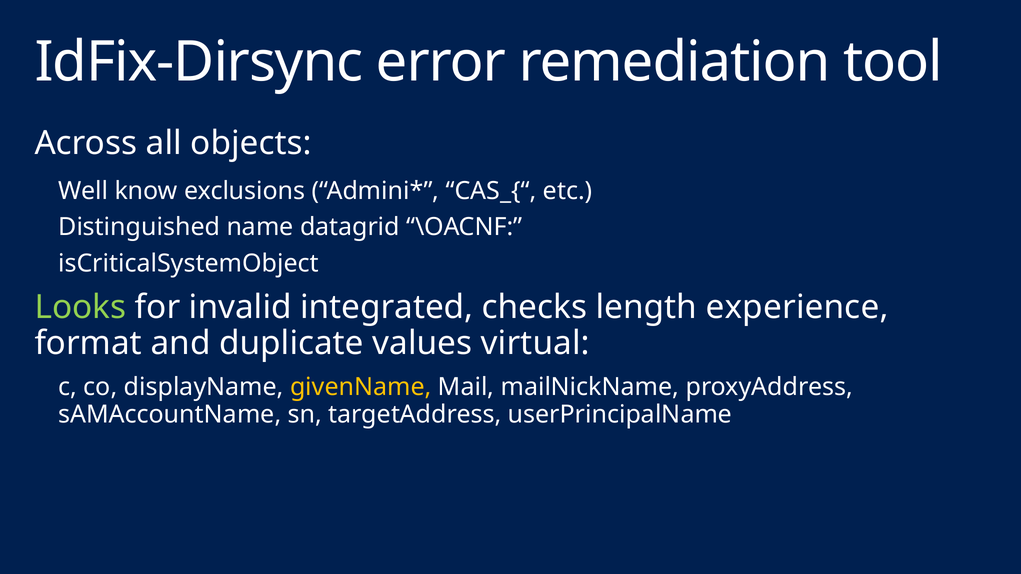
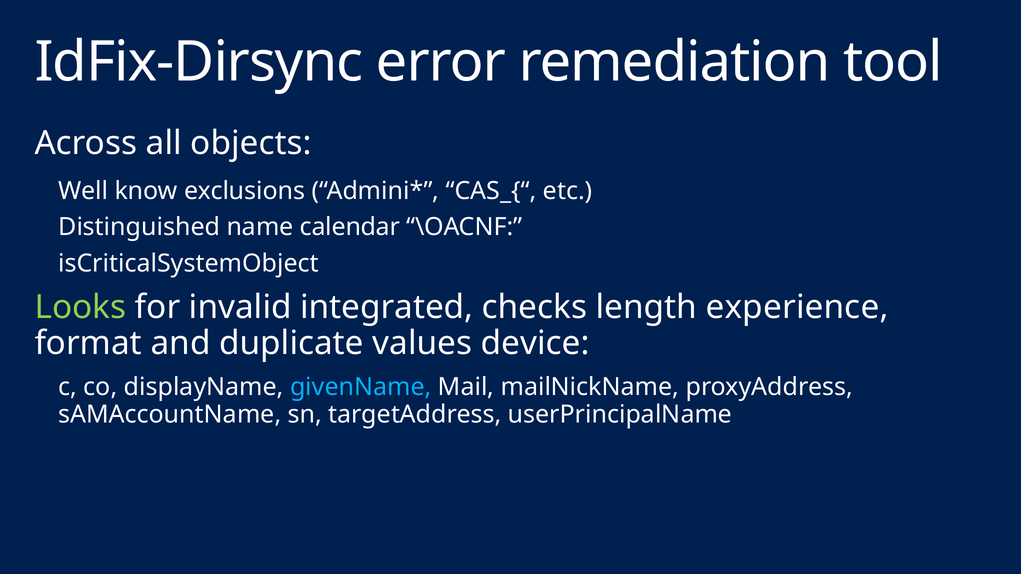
datagrid: datagrid -> calendar (350, 227)
virtual: virtual -> device (535, 343)
givenName colour: yellow -> light blue (361, 387)
